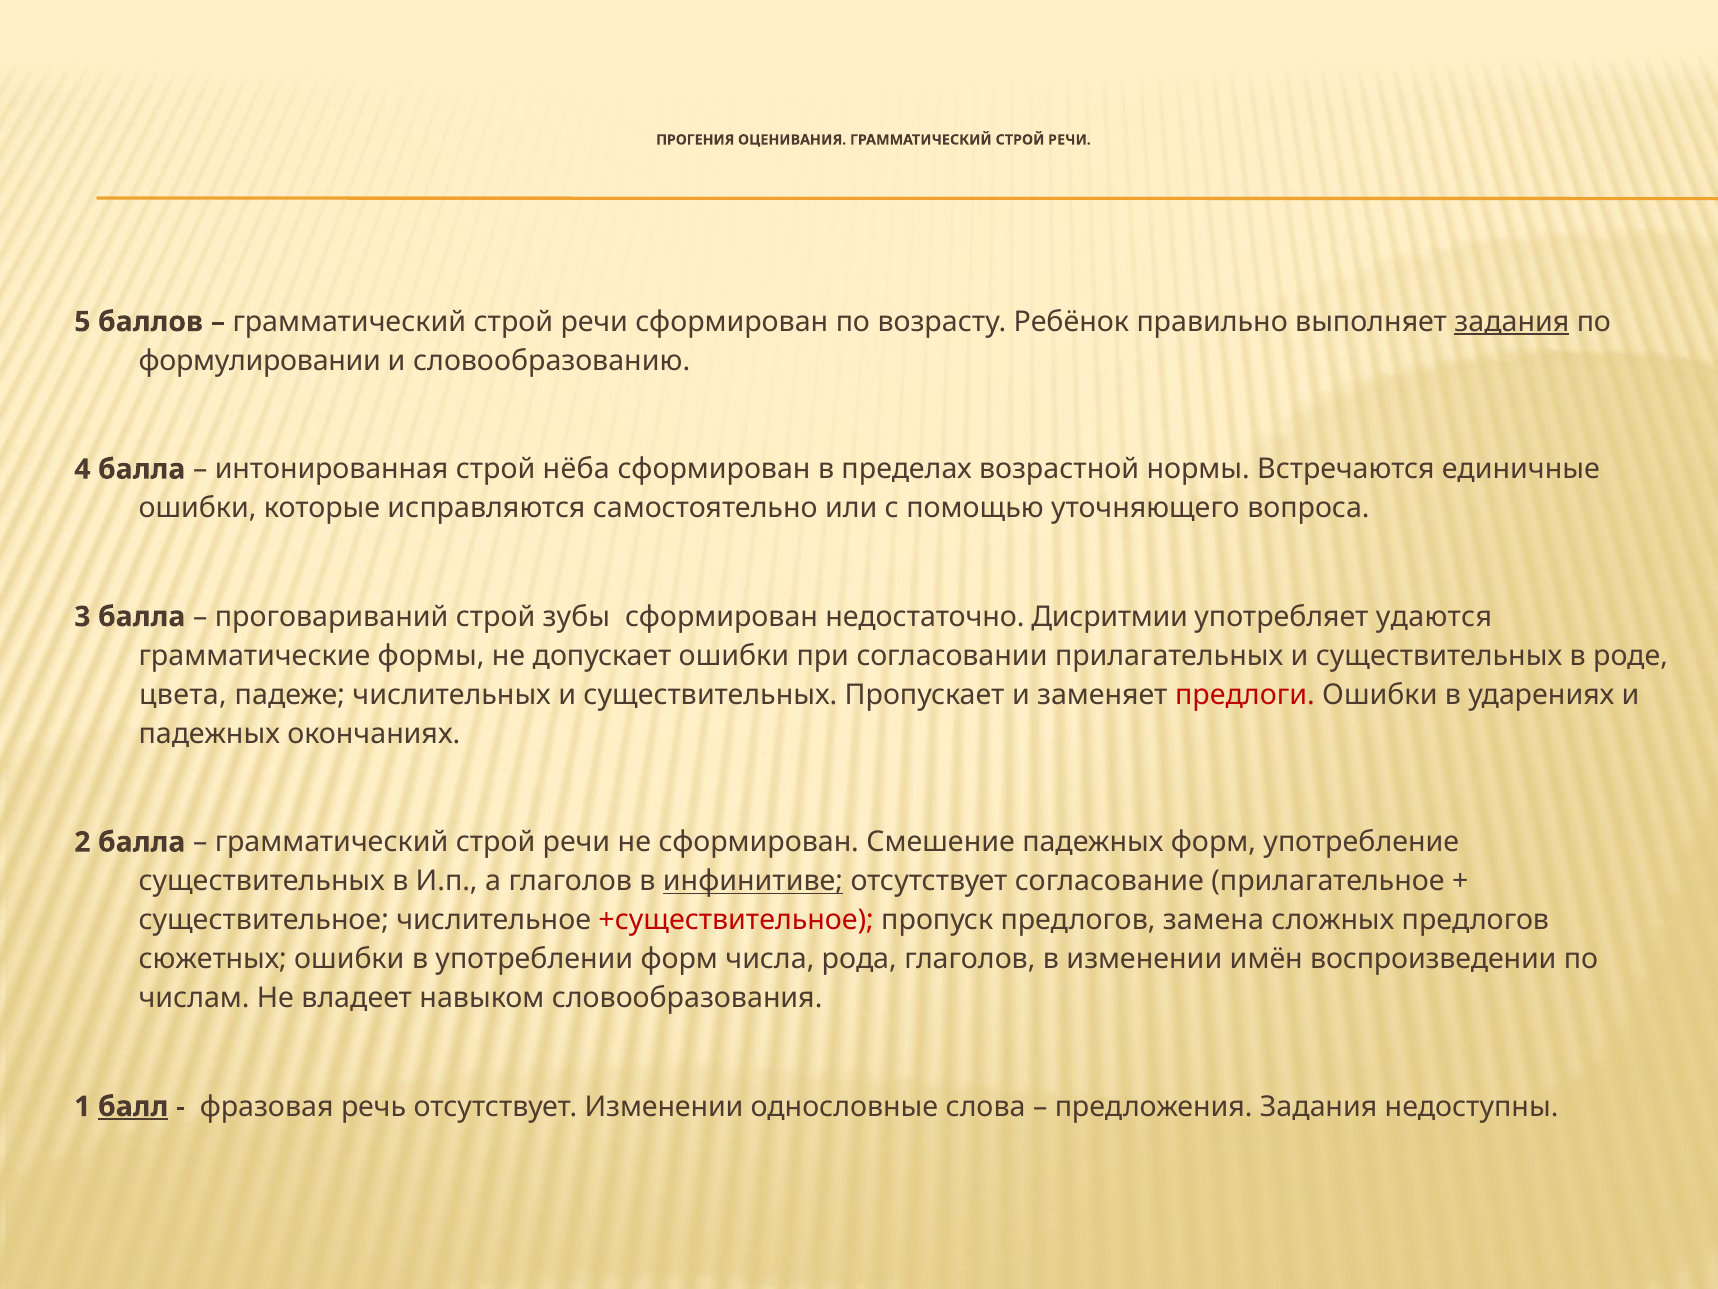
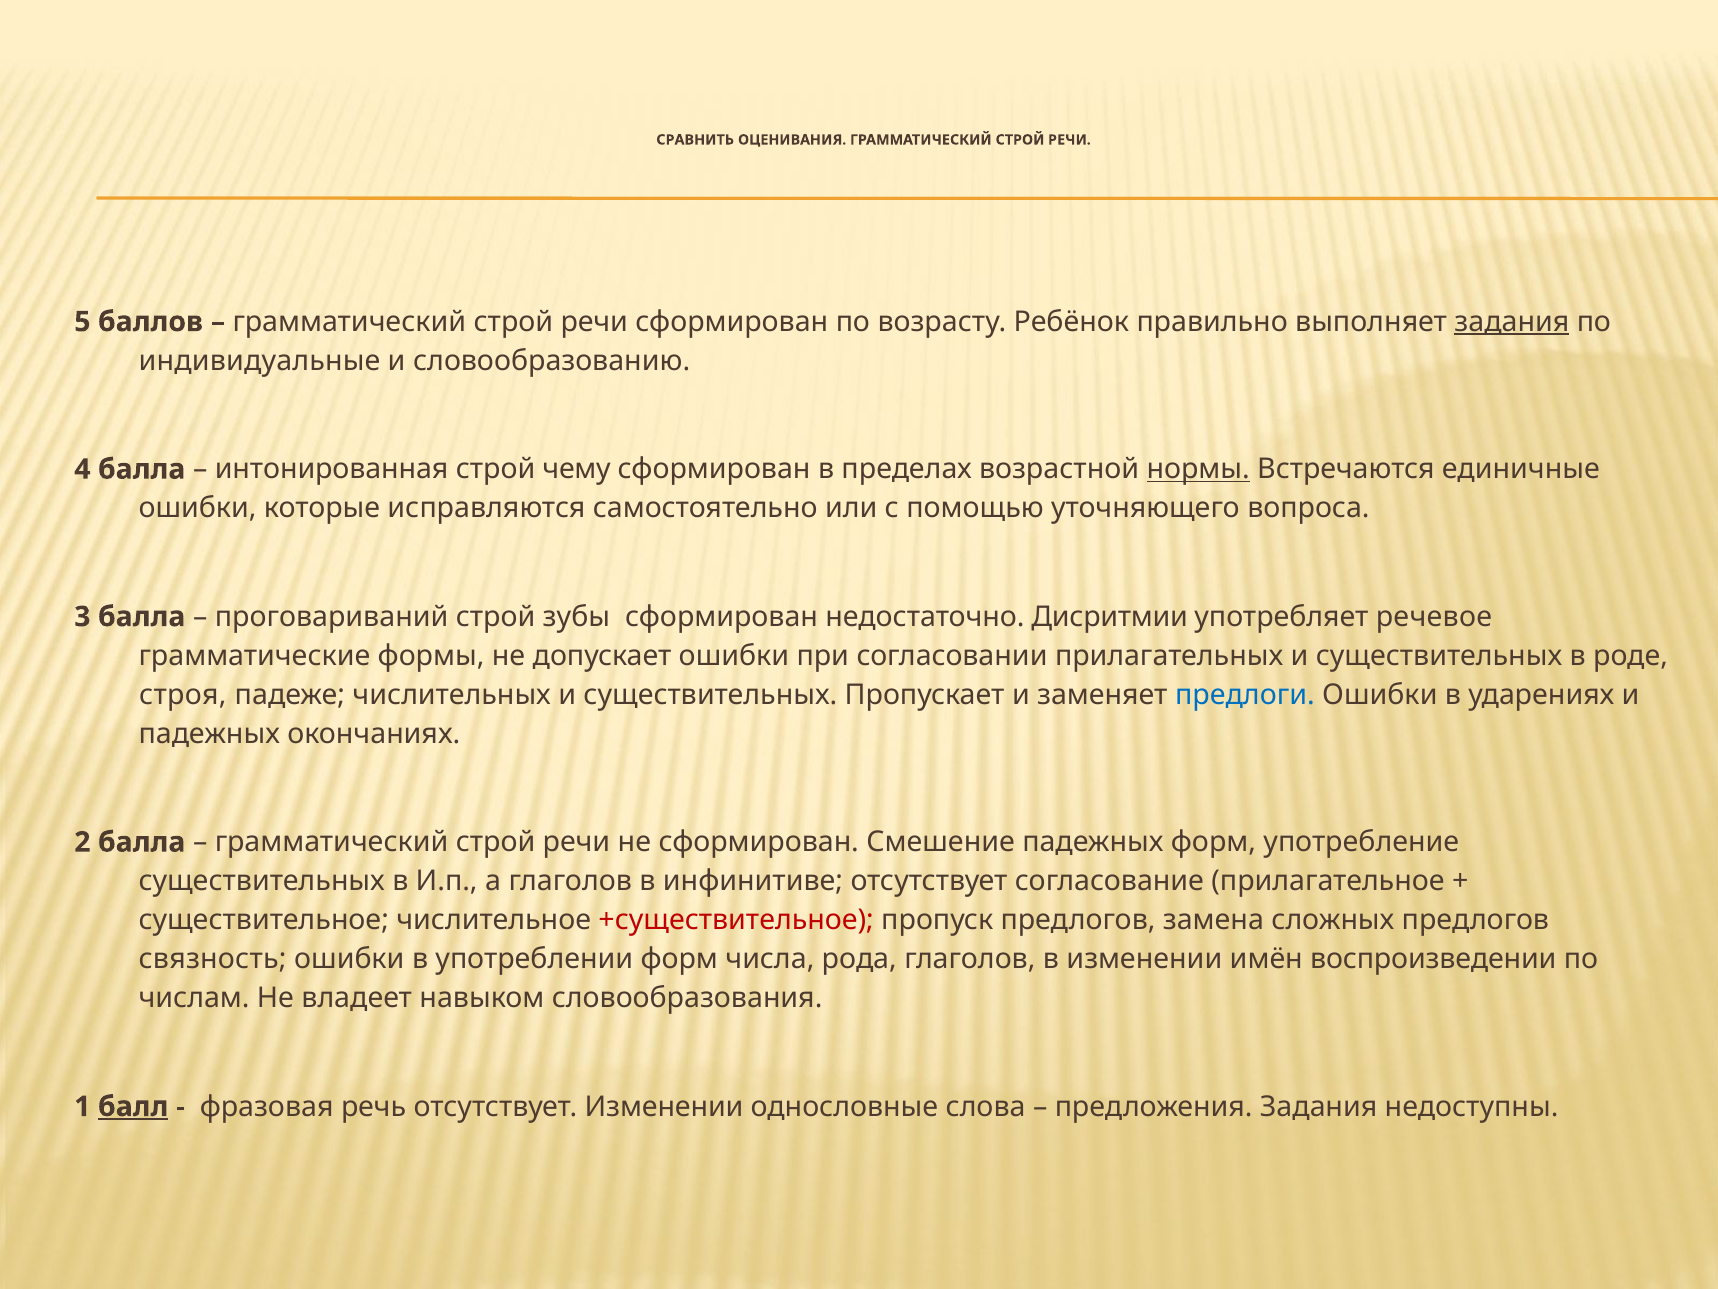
ПРОГЕНИЯ: ПРОГЕНИЯ -> СРАВНИТЬ (695, 140)
формулировании: формулировании -> индивидуальные (260, 361)
нёба: нёба -> чему (577, 469)
нормы underline: none -> present (1198, 469)
удаются: удаются -> речевое (1434, 617)
цвета: цвета -> строя (183, 694)
предлоги colour: red -> blue (1245, 694)
инфинитиве underline: present -> none (753, 881)
сюжетных: сюжетных -> связность (213, 959)
